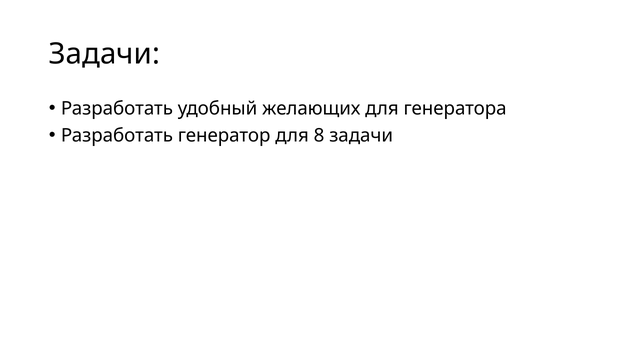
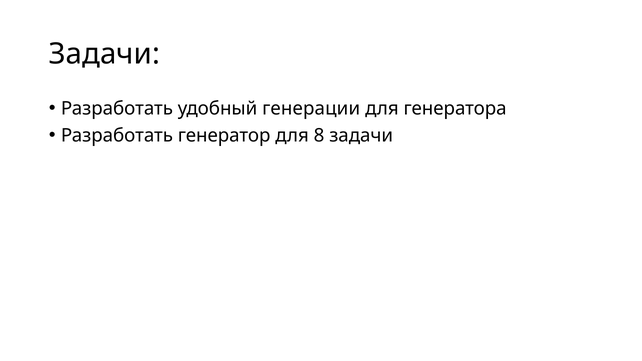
желающих: желающих -> генерации (311, 109)
